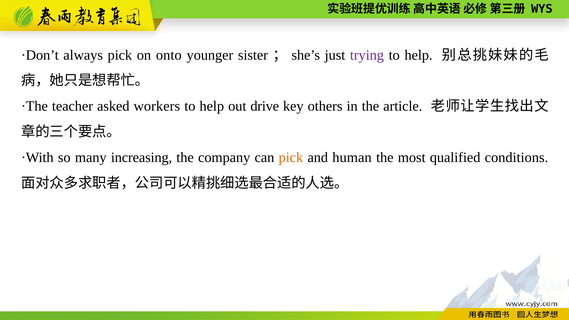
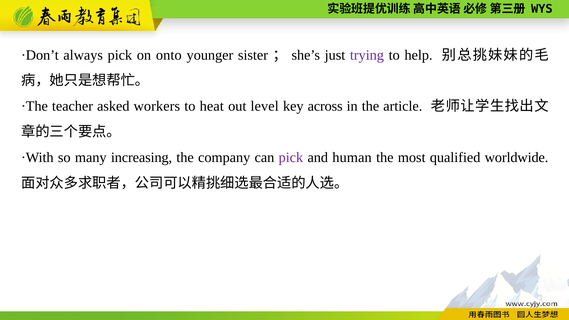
help: help -> heat (212, 106)
drive: drive -> level (265, 106)
others: others -> across (325, 106)
pick colour: orange -> purple (291, 157)
conditions: conditions -> worldwide (517, 157)
